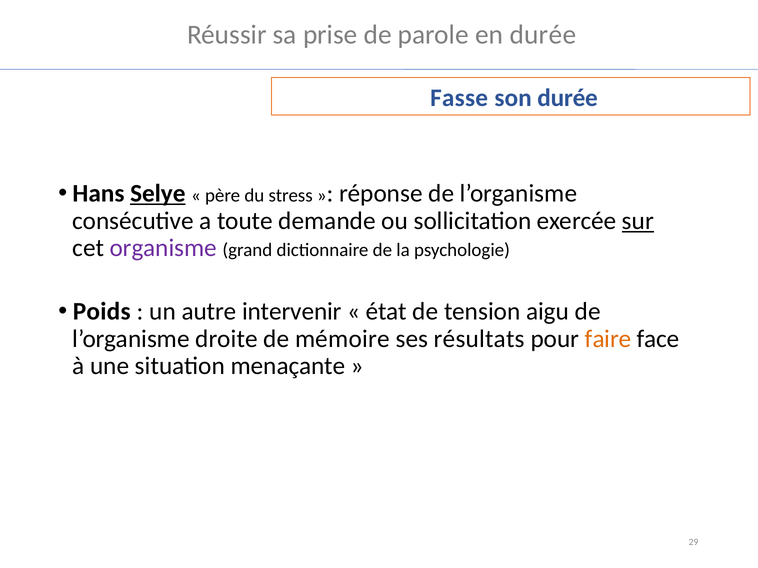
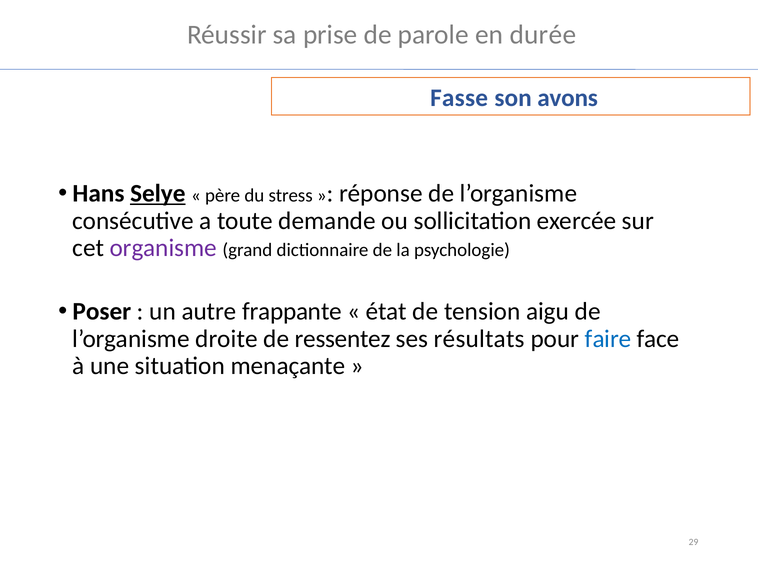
son durée: durée -> avons (568, 98)
sur underline: present -> none (638, 221)
Poids: Poids -> Poser (102, 312)
intervenir: intervenir -> frappante (292, 312)
mémoire: mémoire -> ressentez (343, 339)
faire colour: orange -> blue (608, 339)
